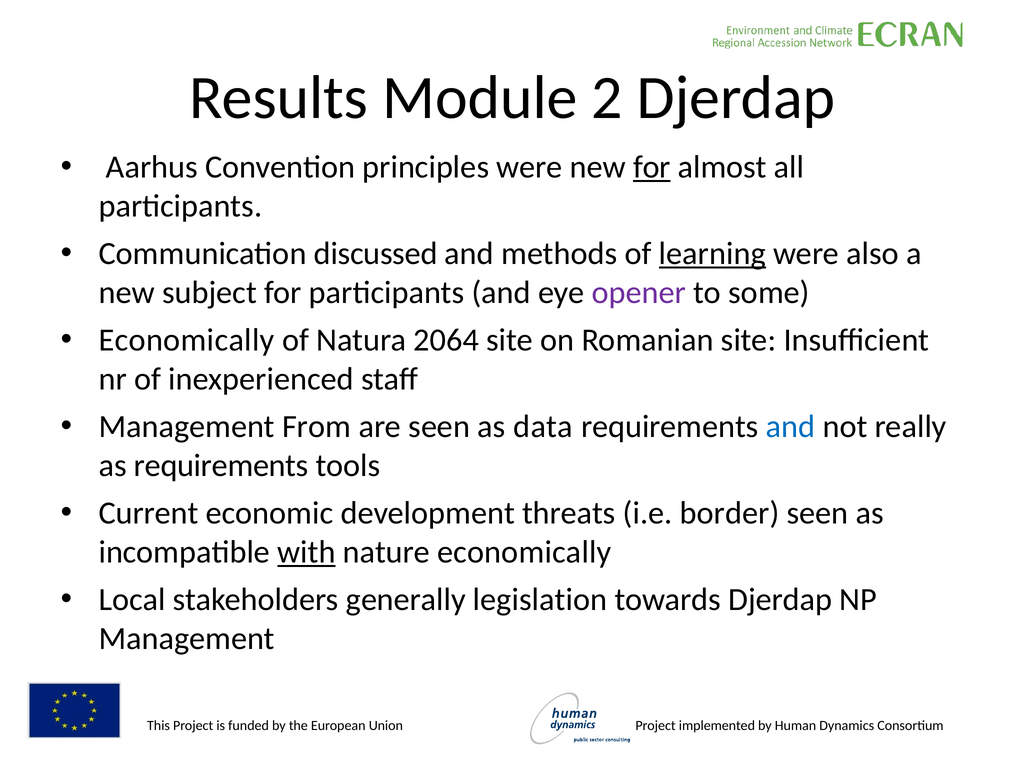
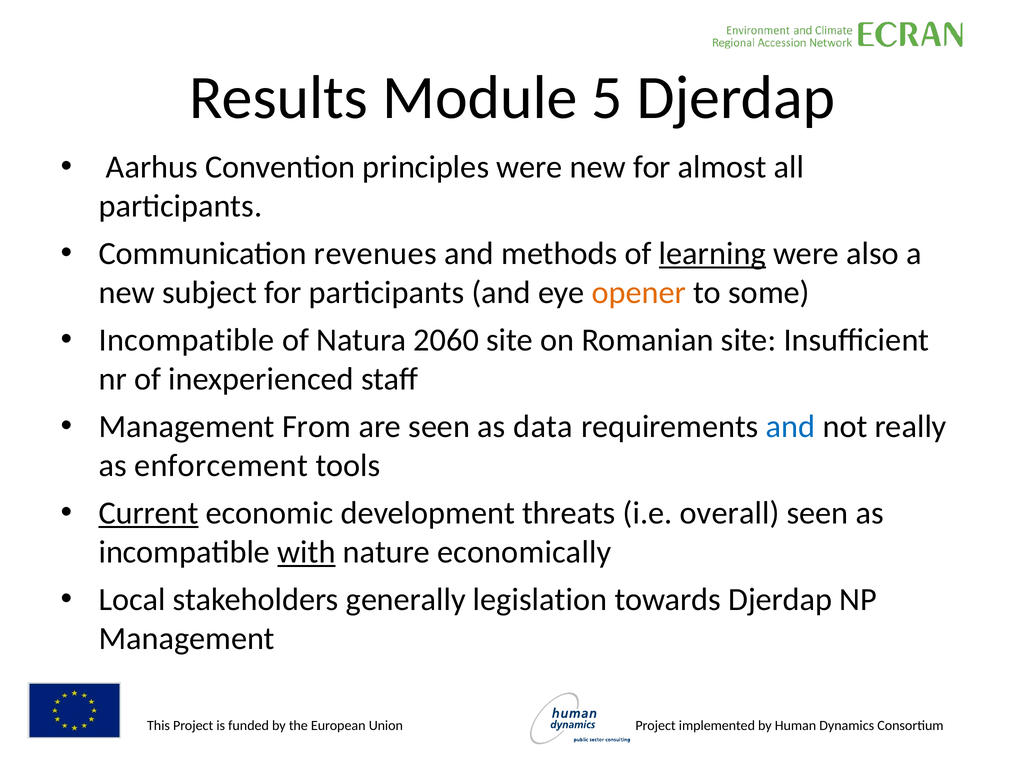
2: 2 -> 5 (607, 98)
for underline: present -> none (652, 167)
discussed: discussed -> revenues (375, 254)
opener colour: purple -> orange (639, 292)
Economically: Economically -> Incompatible (187, 340)
2064: 2064 -> 2060 (446, 340)
as requirements: requirements -> enforcement (221, 465)
Current underline: none -> present (149, 513)
border: border -> overall (730, 513)
